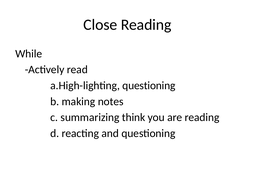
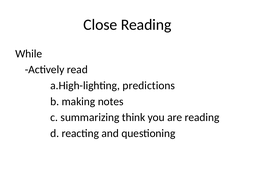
a.High-lighting questioning: questioning -> predictions (149, 85)
